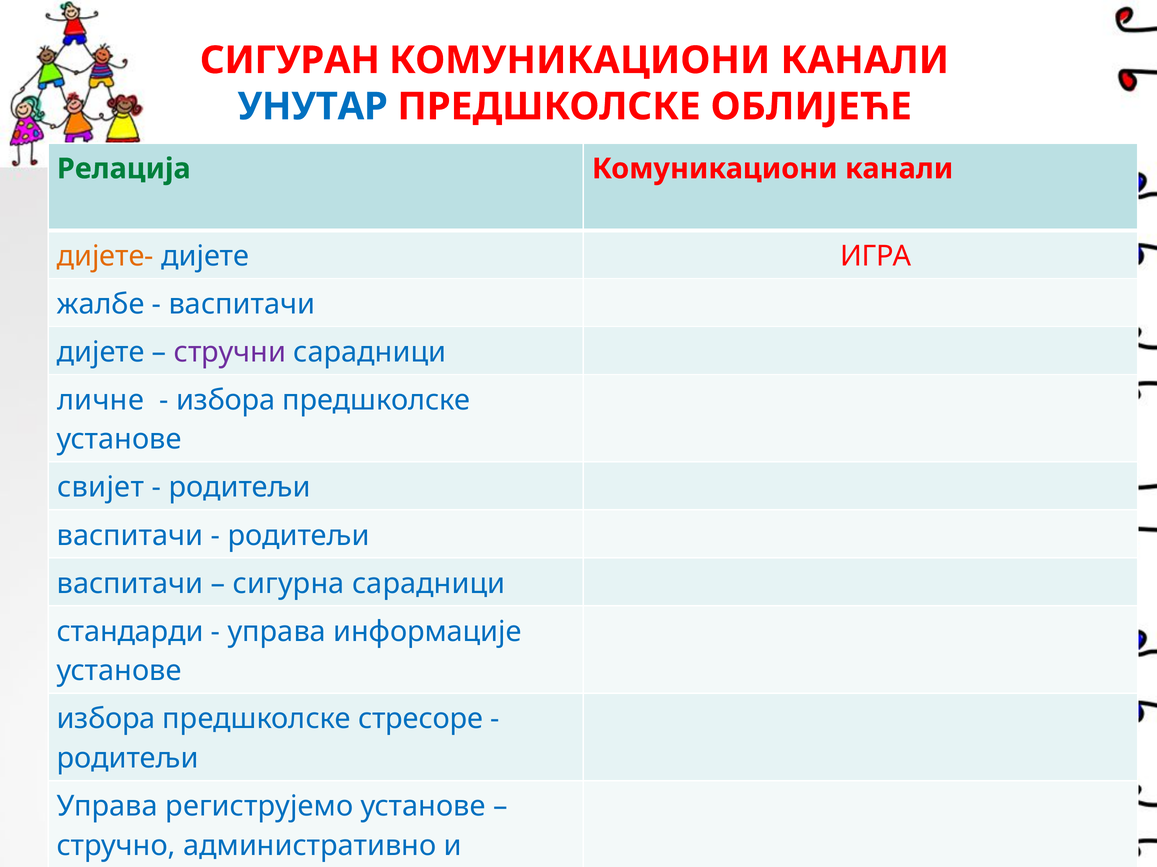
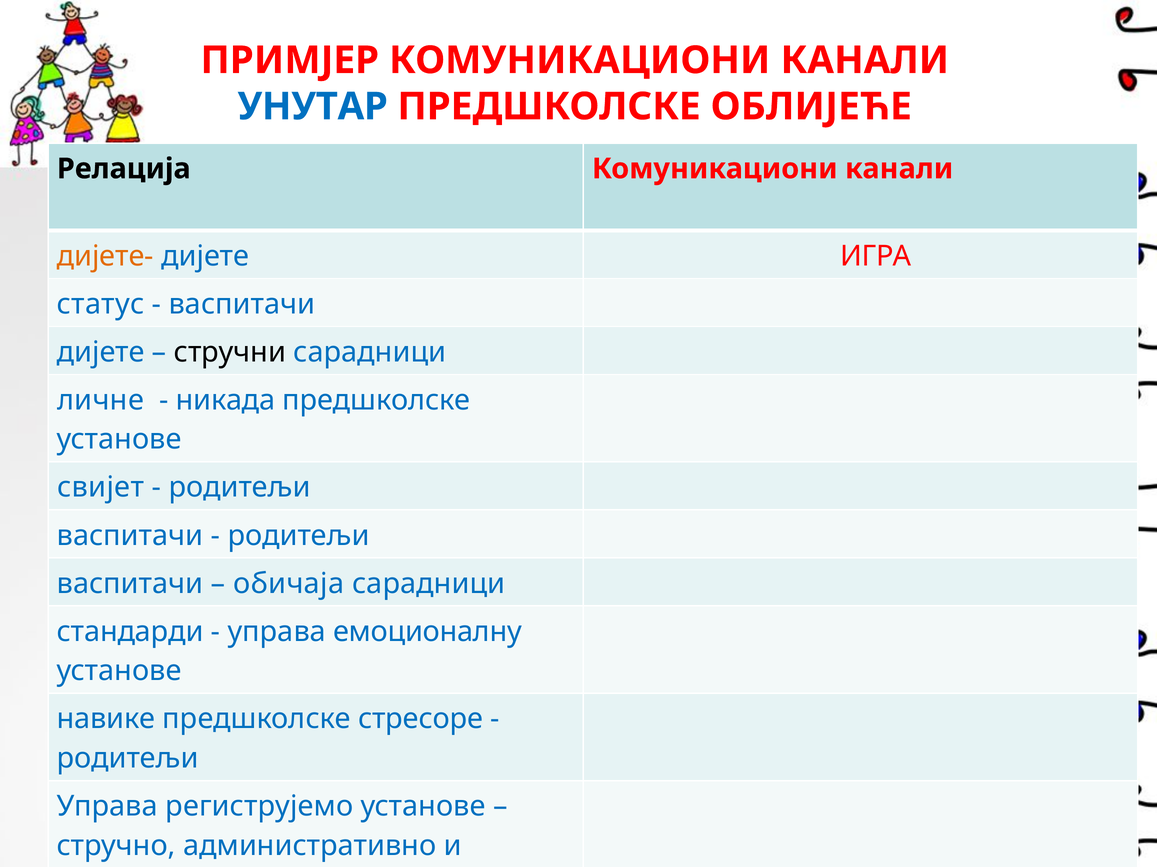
СИГУРАН: СИГУРАН -> ПРИМЈЕР (290, 60)
Релација colour: green -> black (124, 169)
жалбе: жалбе -> статус (101, 304)
стручни colour: purple -> black (230, 352)
избора: избора -> никада (226, 400)
сигурна: сигурна -> обичаја (289, 584)
информације: информације -> емоционалну (428, 632)
избора: избора -> навике (106, 719)
